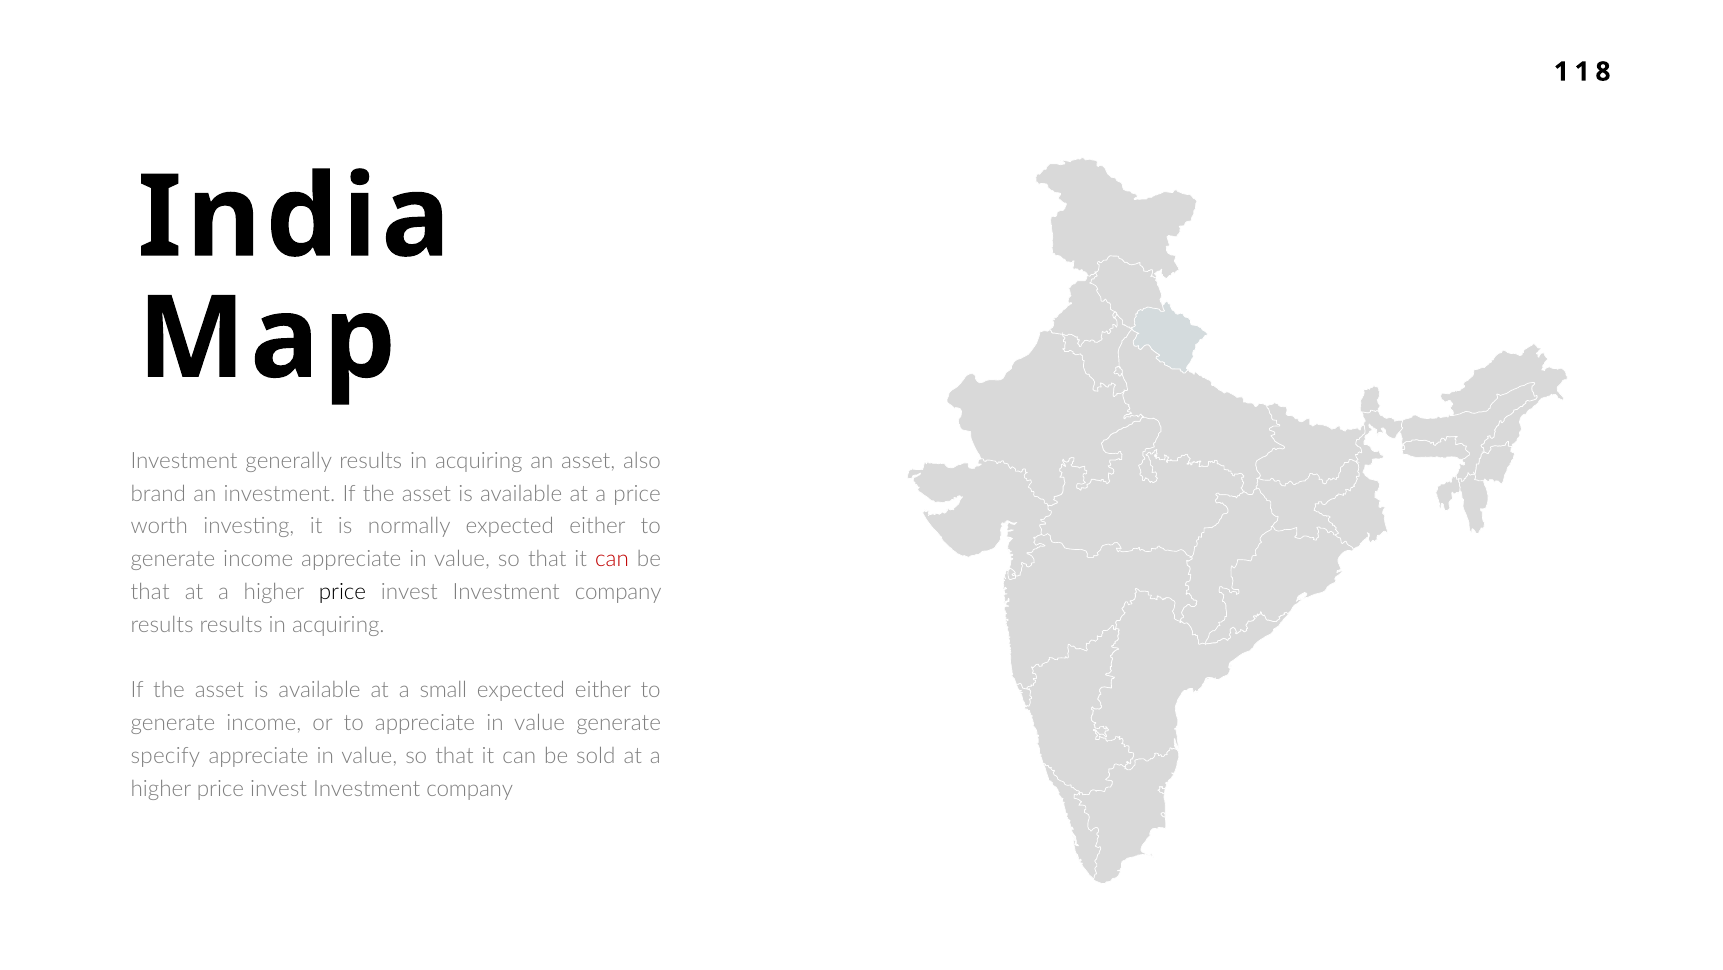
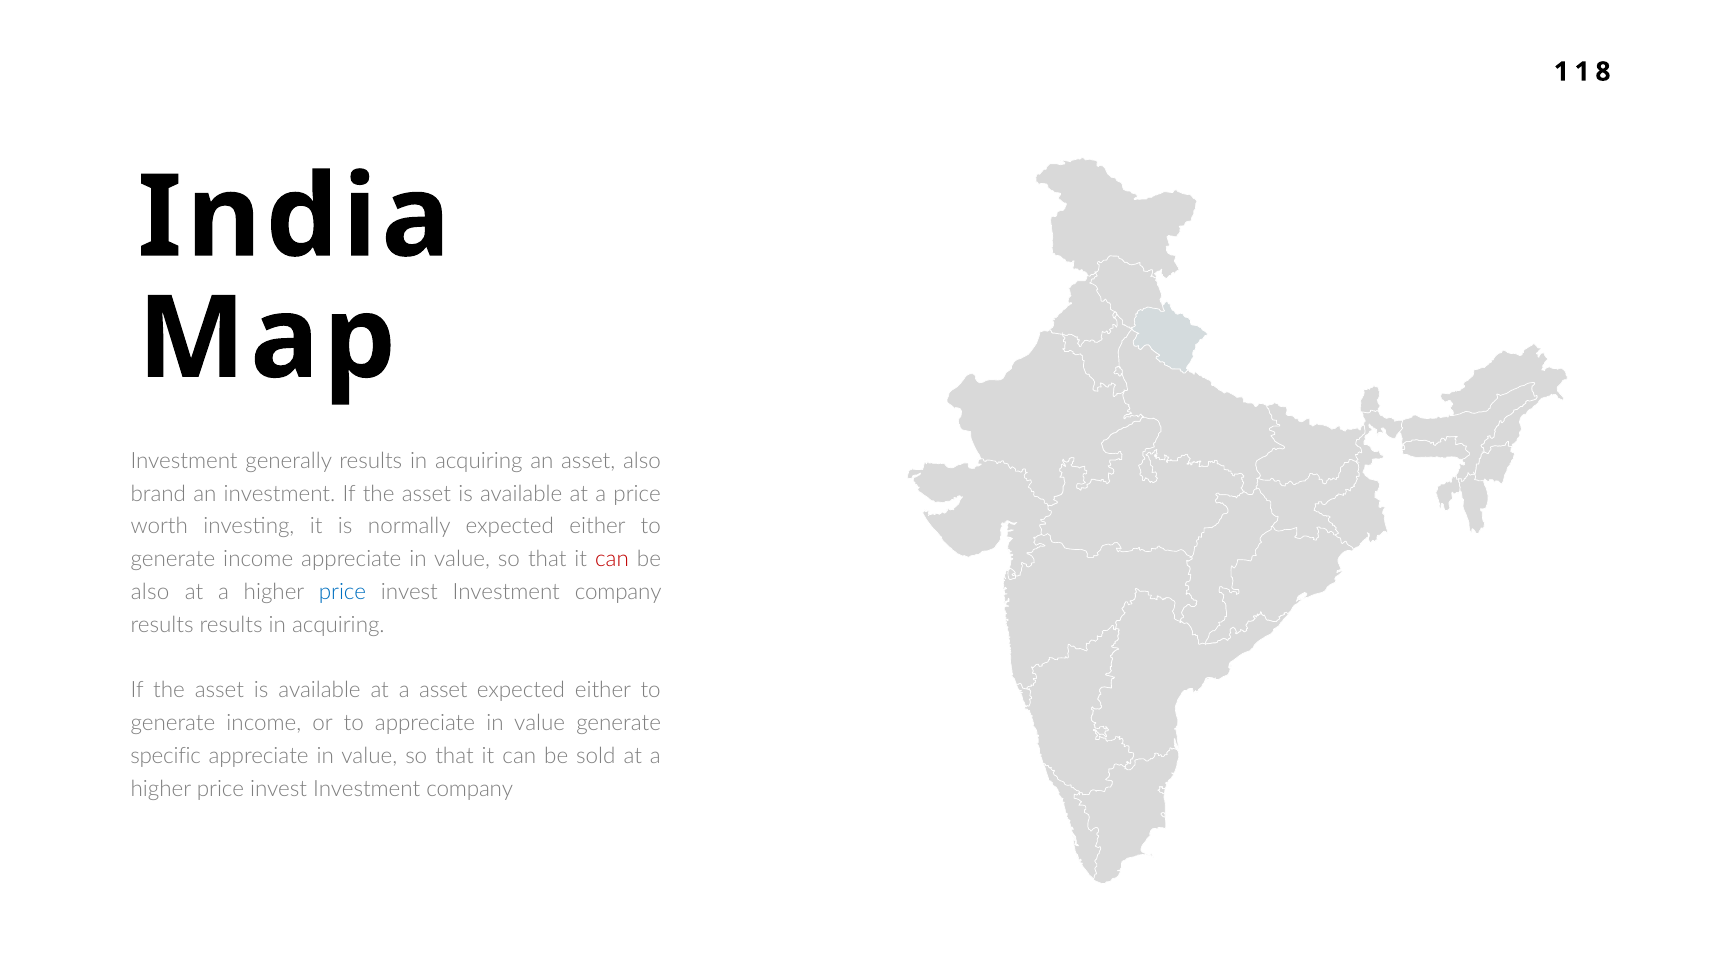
that: that -> also (150, 592)
price colour: black -> blue (342, 592)
a small: small -> asset (443, 690)
specify: specify -> specific (166, 756)
